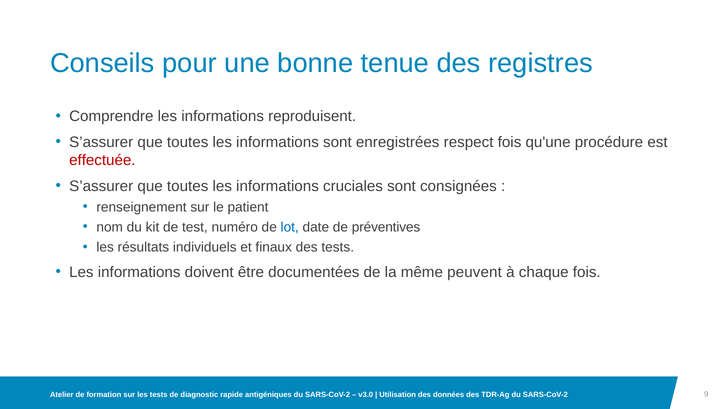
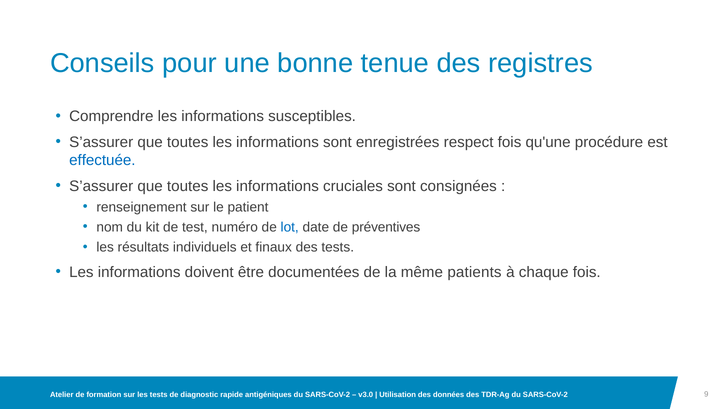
reproduisent: reproduisent -> susceptibles (312, 117)
effectuée colour: red -> blue (102, 161)
peuvent: peuvent -> patients (474, 273)
